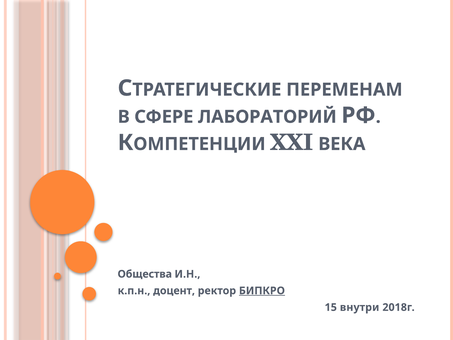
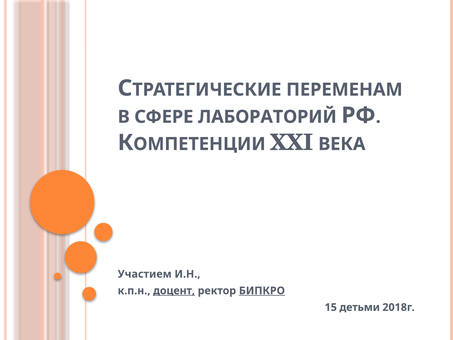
Общества: Общества -> Участием (145, 274)
доцент underline: none -> present (174, 291)
внутри: внутри -> детьми (360, 307)
